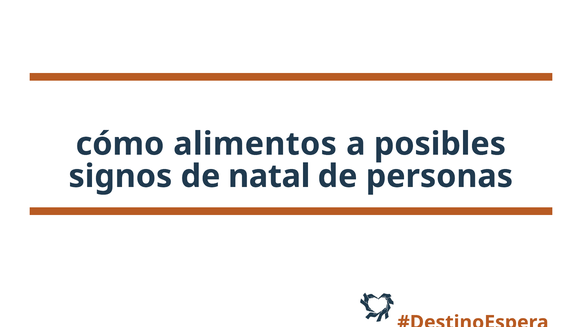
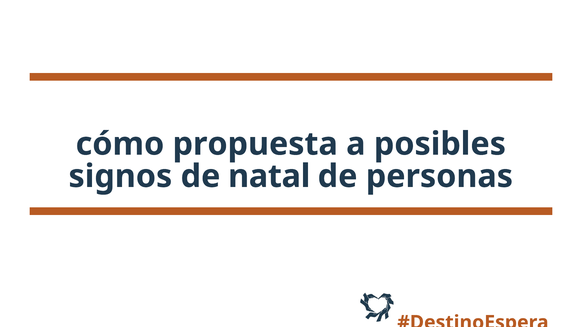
alimentos: alimentos -> propuesta (255, 144)
